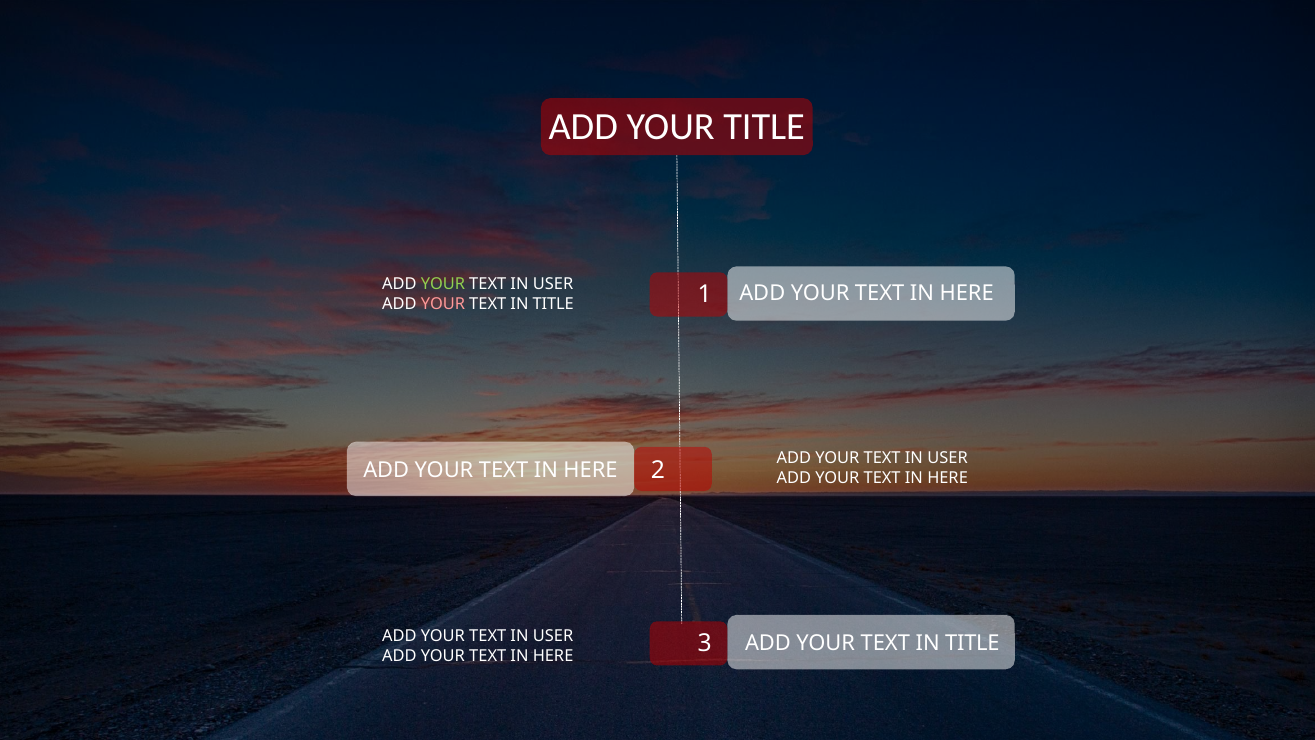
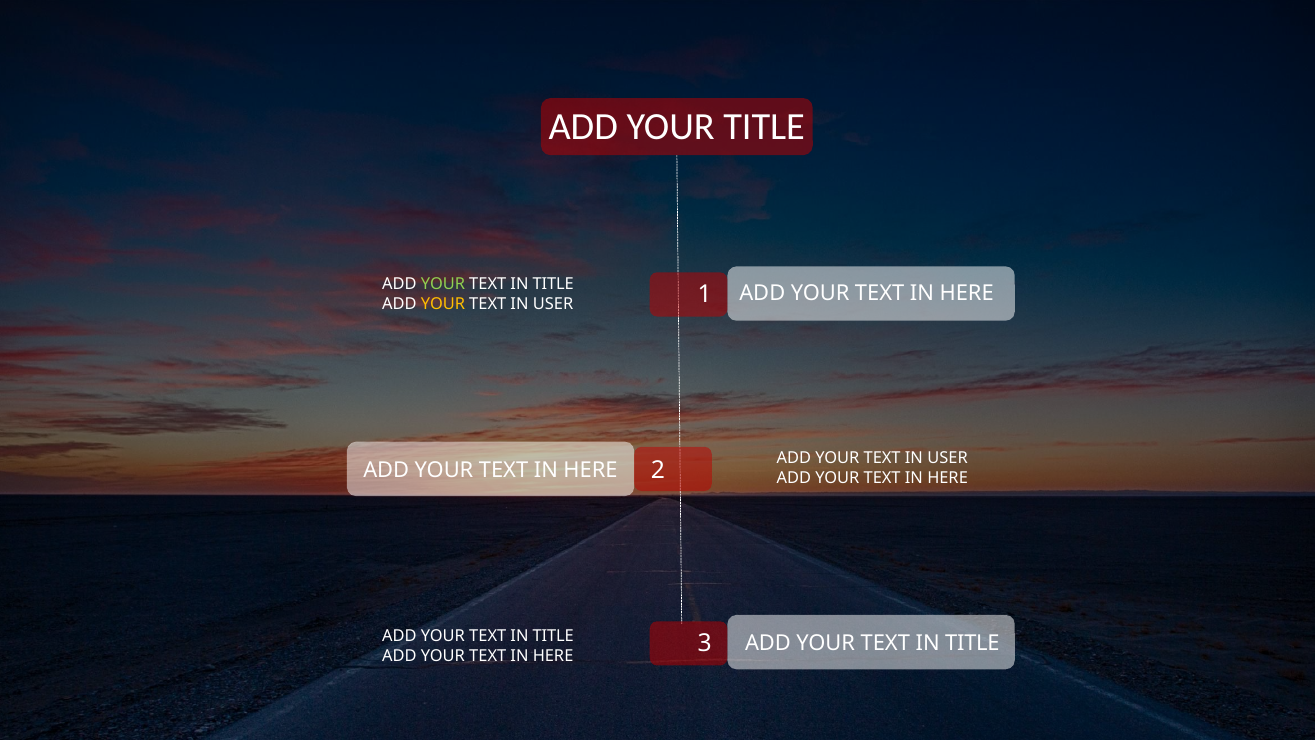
USER: USER -> TITLE (553, 284)
YOUR colour: pink -> yellow (443, 304)
TITLE: TITLE -> USER (553, 304)
USER: USER -> TITLE (553, 636)
